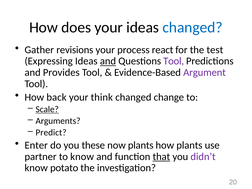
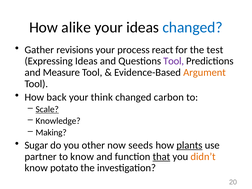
does: does -> alike (76, 27)
and underline: present -> none (108, 61)
Provides: Provides -> Measure (61, 72)
Argument colour: purple -> orange (204, 72)
change: change -> carbon (169, 97)
Arguments: Arguments -> Knowledge (58, 121)
Predict: Predict -> Making (51, 132)
Enter: Enter -> Sugar (36, 145)
these: these -> other (93, 145)
now plants: plants -> seeds (141, 145)
plants underline: none -> present (189, 145)
didn’t colour: purple -> orange (203, 157)
